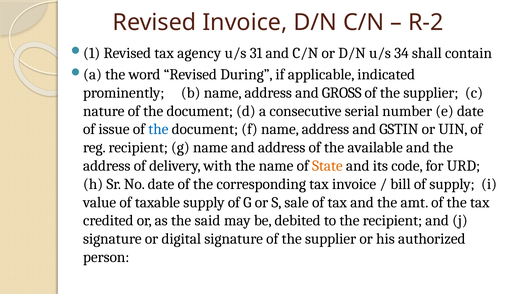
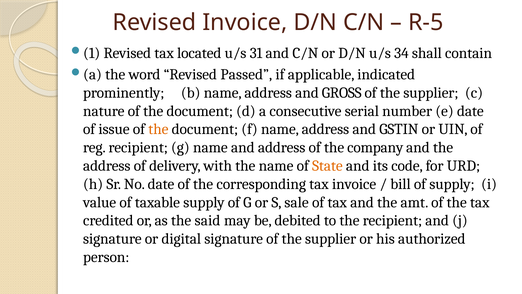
R-2: R-2 -> R-5 (426, 22)
agency: agency -> located (199, 53)
During: During -> Passed (246, 74)
the colour: blue -> orange (158, 129)
available: available -> company (375, 147)
